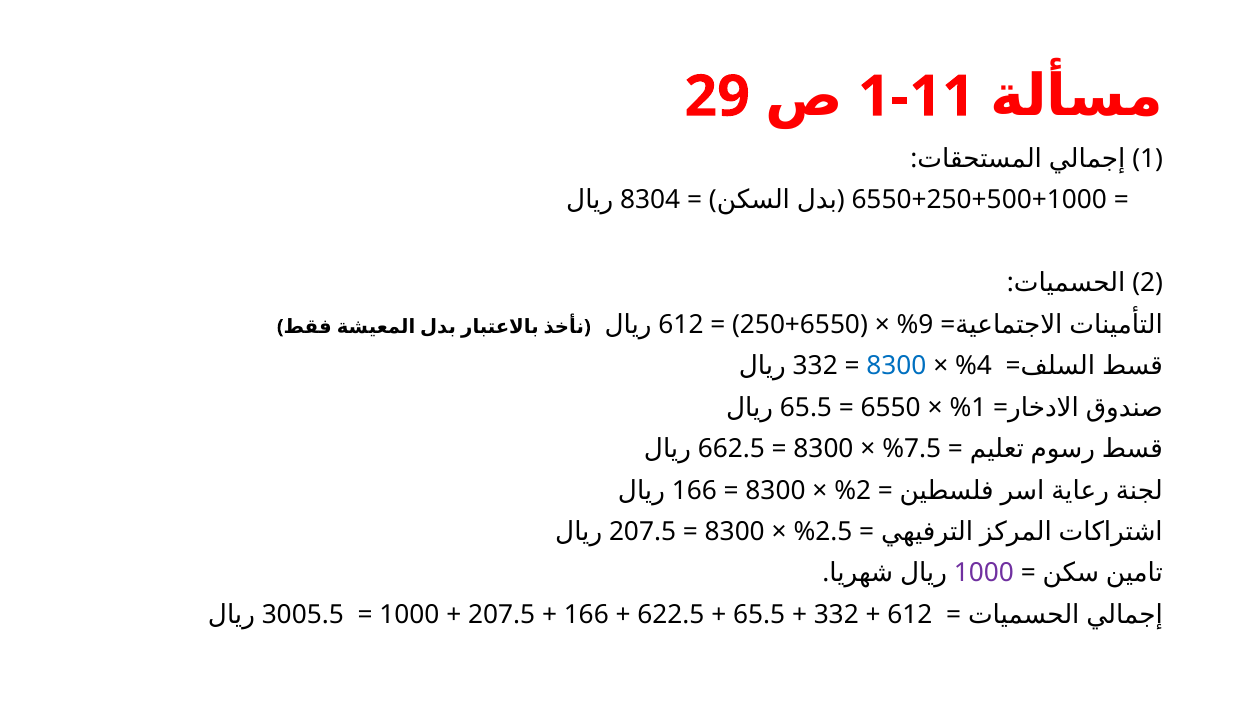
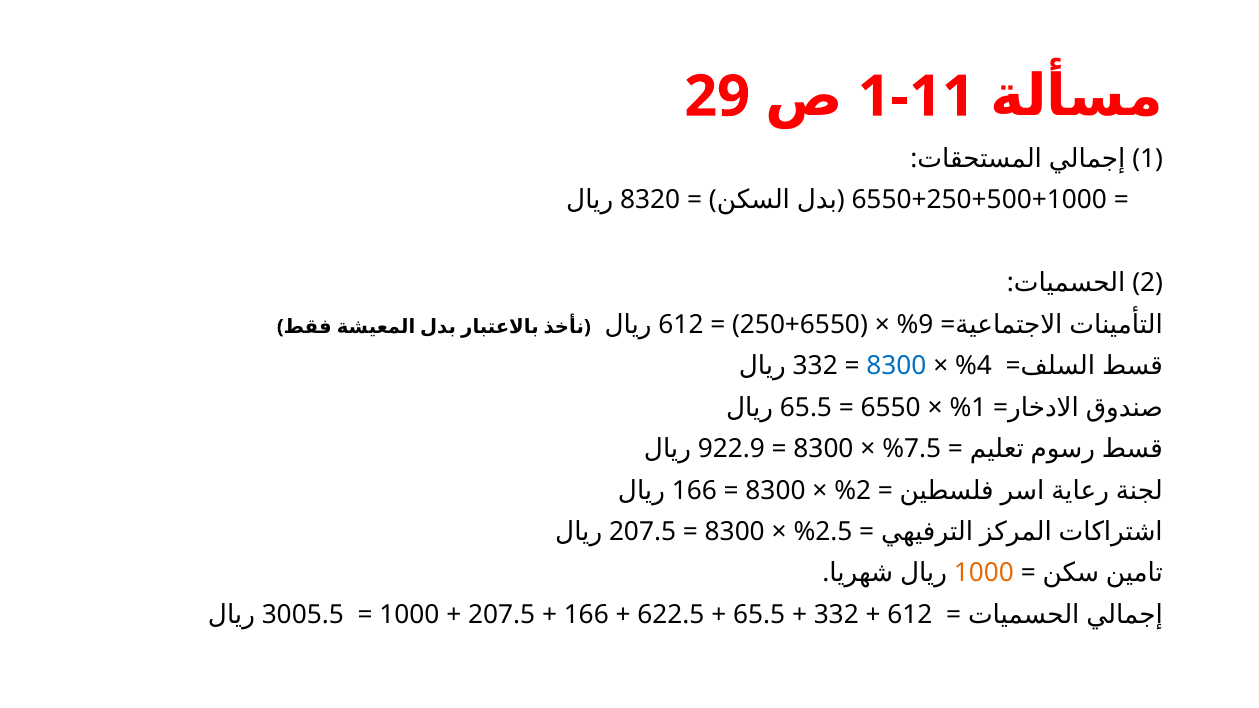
8304: 8304 -> 8320 (650, 200)
662.5: 662.5 -> 922.9 (731, 449)
1000 colour: purple -> orange (984, 573)
